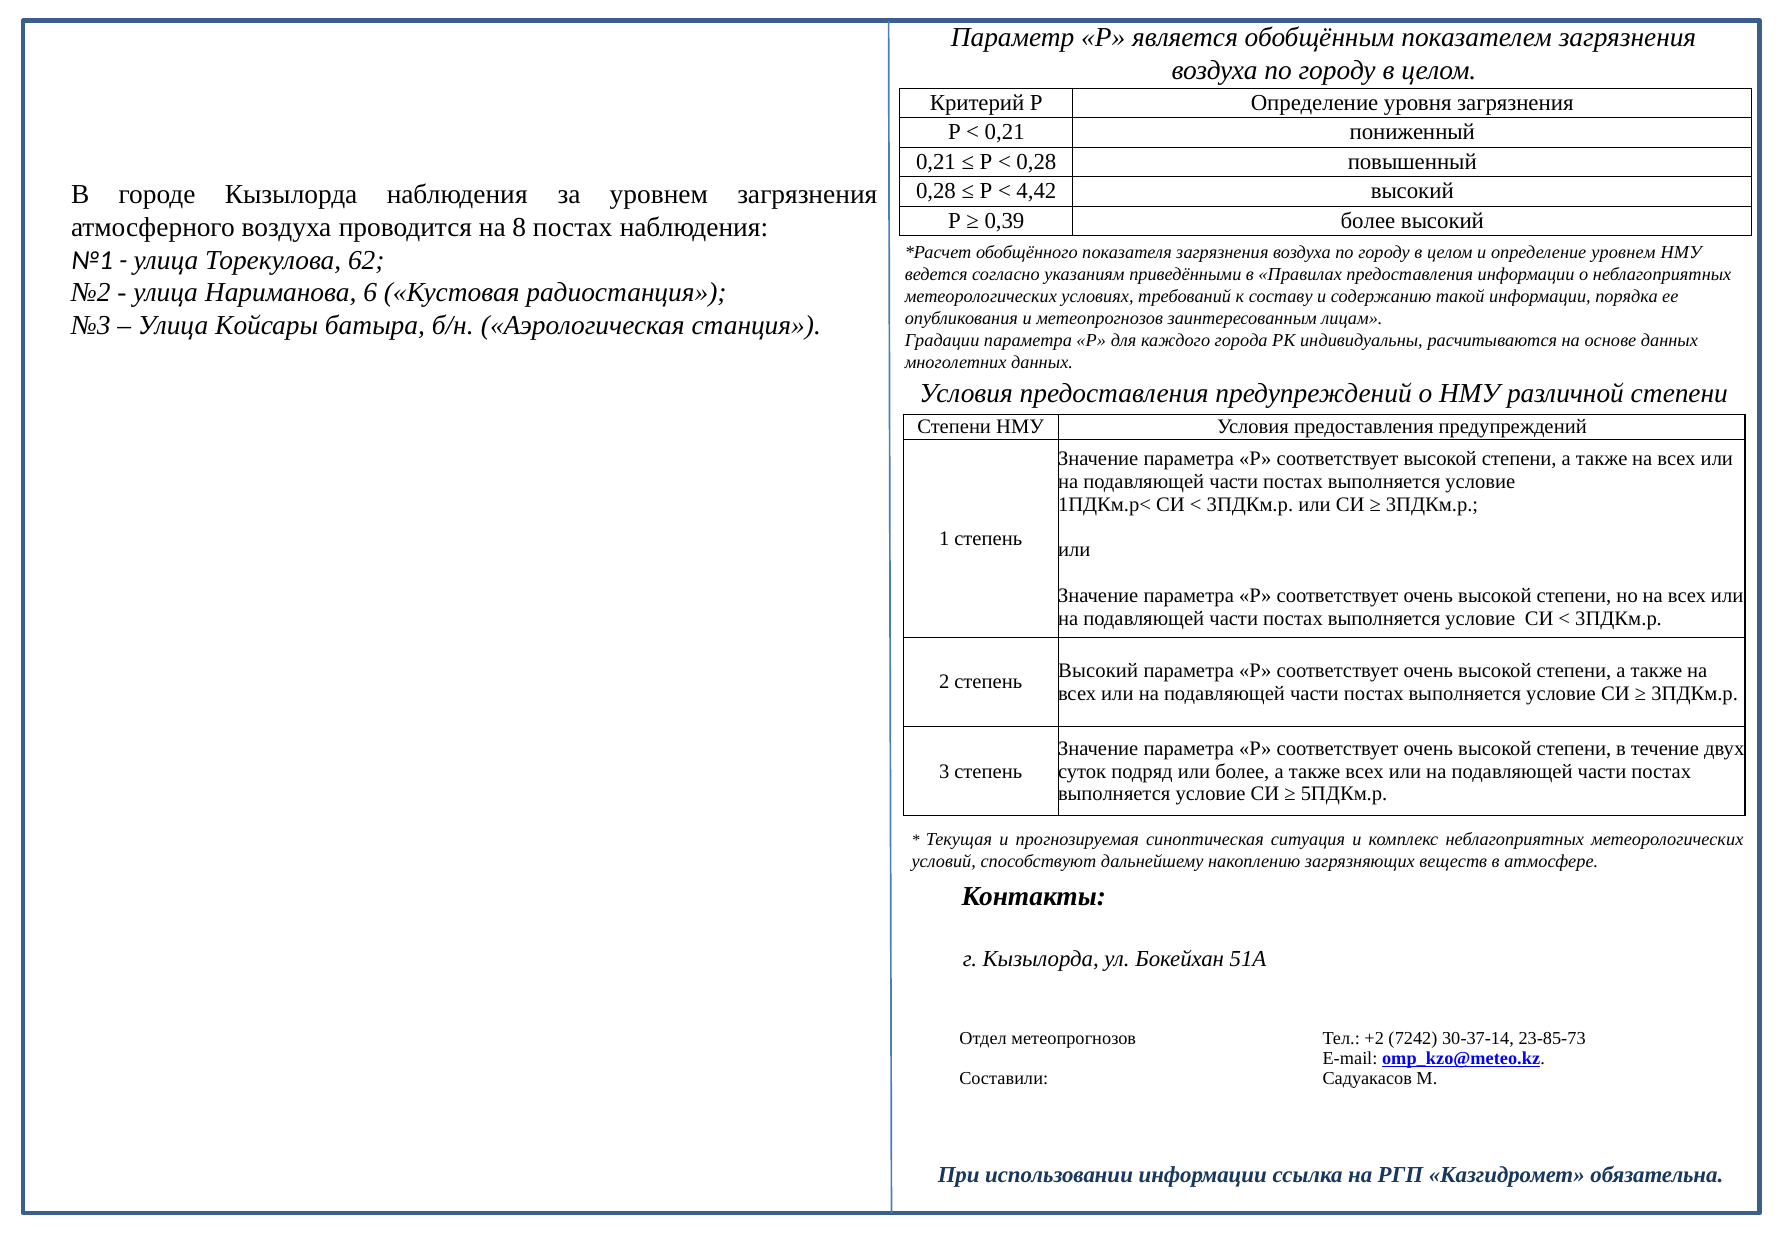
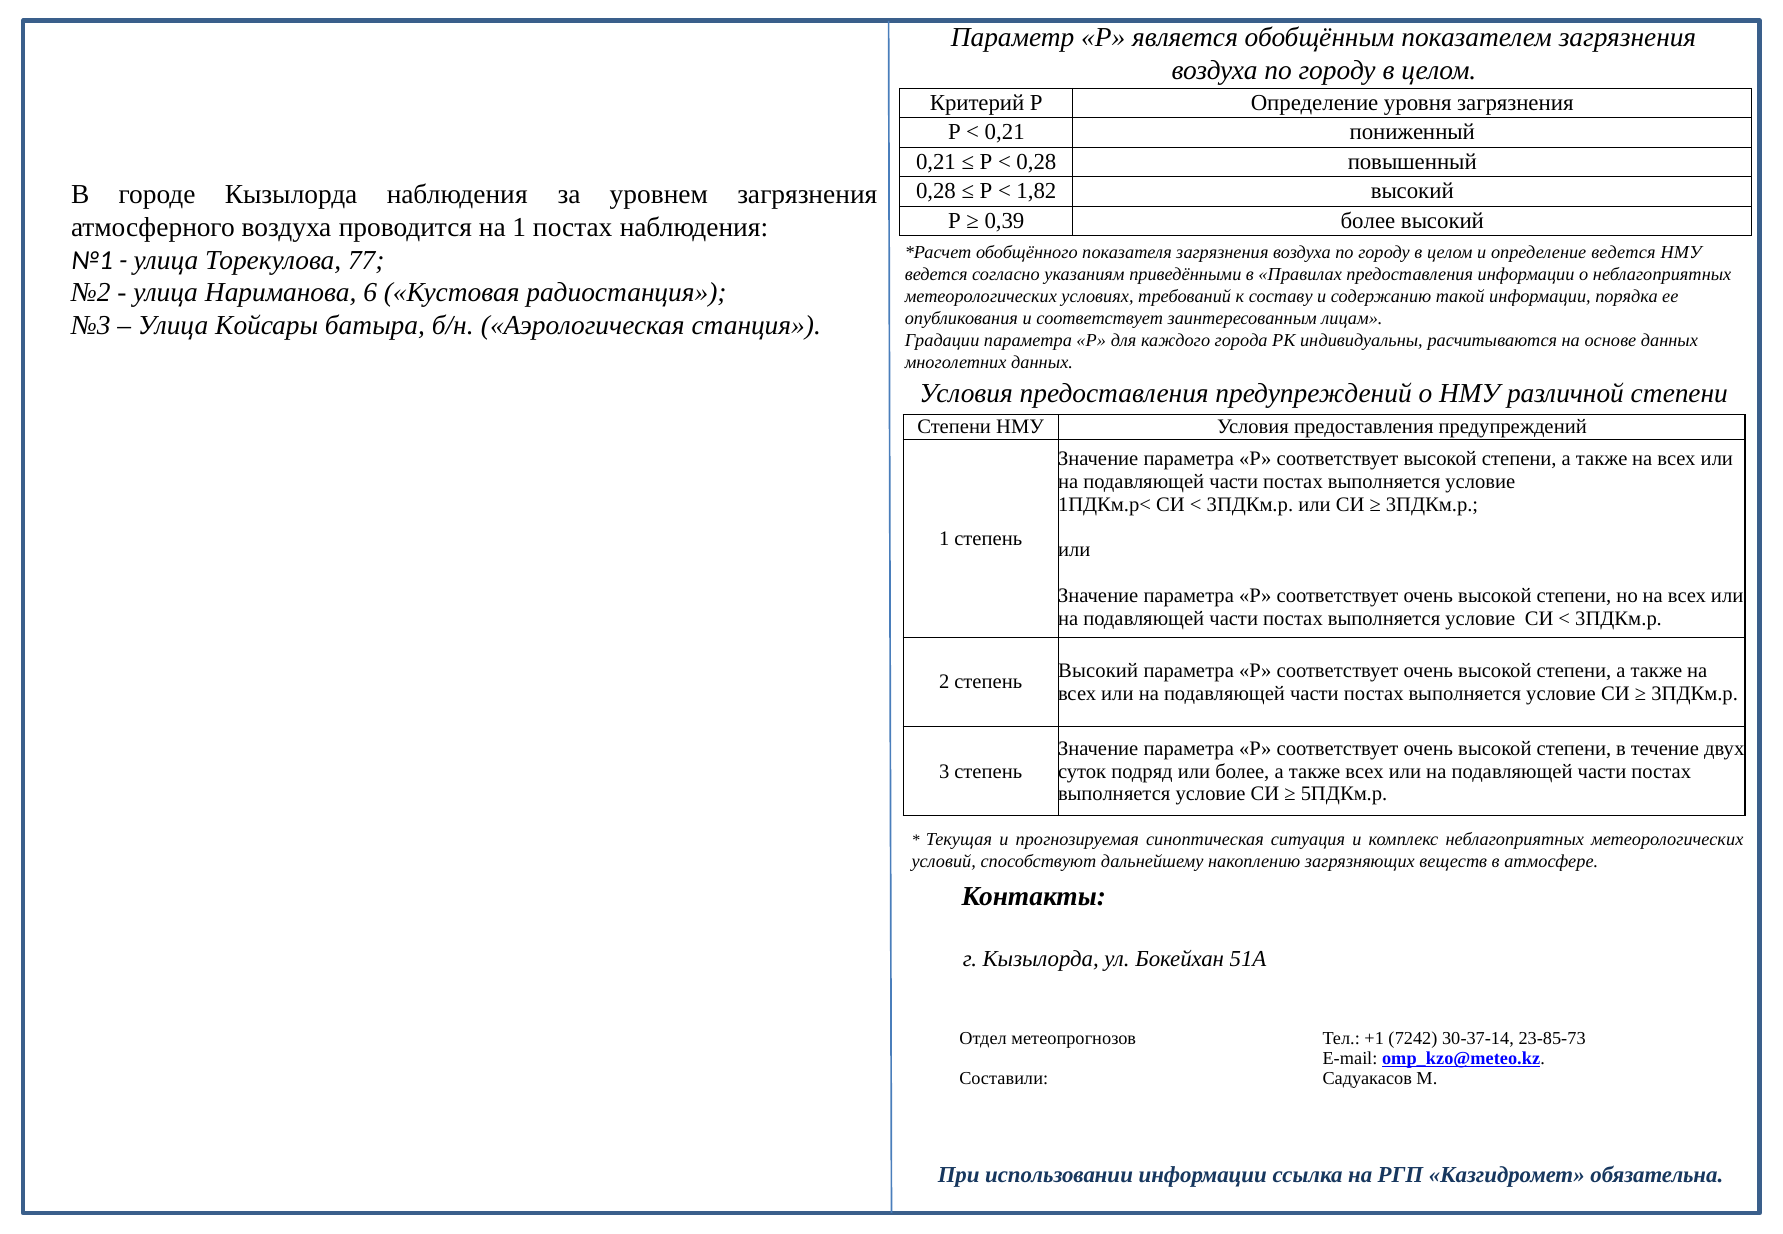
4,42: 4,42 -> 1,82 (1036, 191)
на 8: 8 -> 1 (519, 227)
определение уровнем: уровнем -> ведется (1623, 253)
62: 62 -> 77 (366, 260)
и метеопрогнозов: метеопрогнозов -> соответствует (1100, 318)
+2: +2 -> +1 (1374, 1038)
